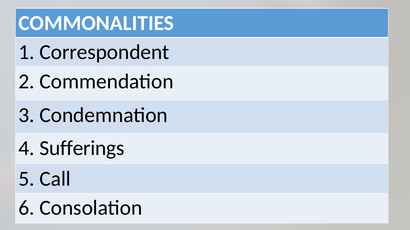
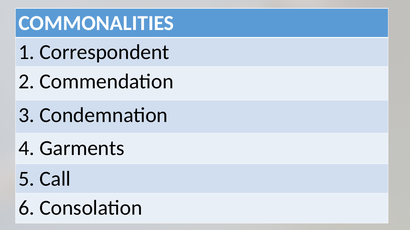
Sufferings: Sufferings -> Garments (82, 148)
